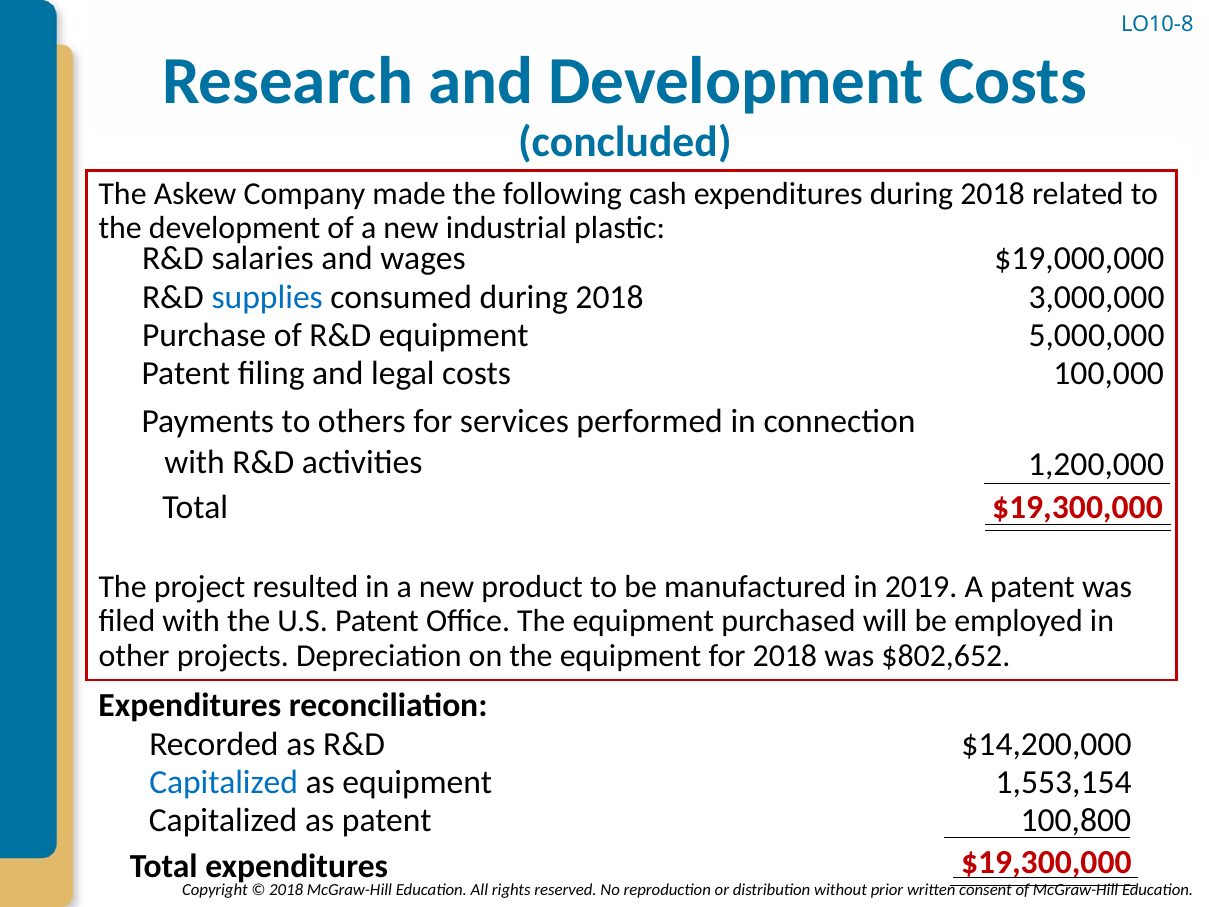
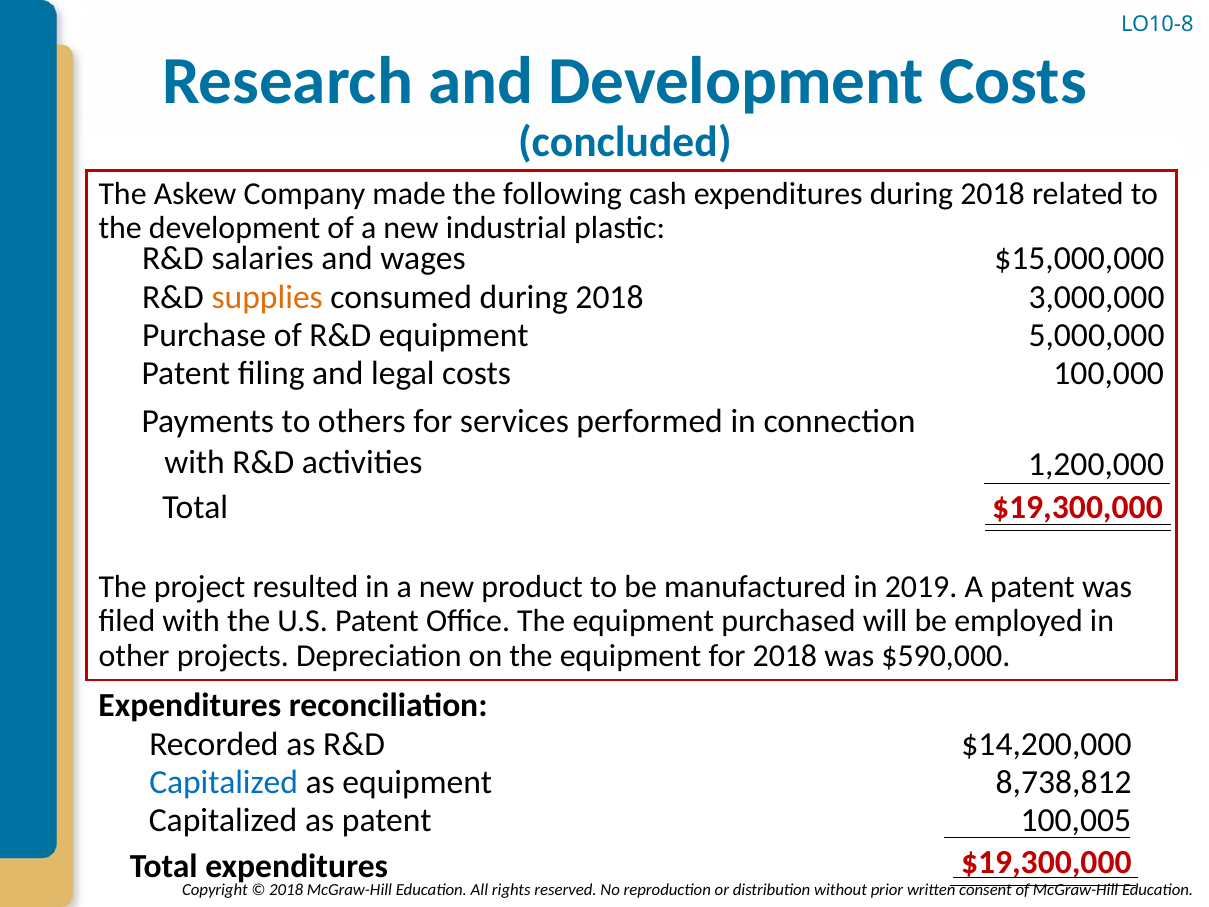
$19,000,000: $19,000,000 -> $15,000,000 (1079, 259)
supplies colour: blue -> orange (267, 297)
$802,652: $802,652 -> $590,000 (946, 656)
1,553,154: 1,553,154 -> 8,738,812 (1064, 782)
100,800: 100,800 -> 100,005 (1076, 820)
